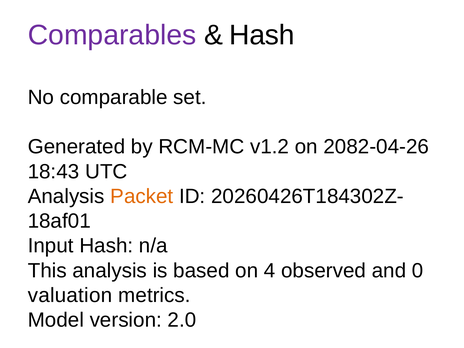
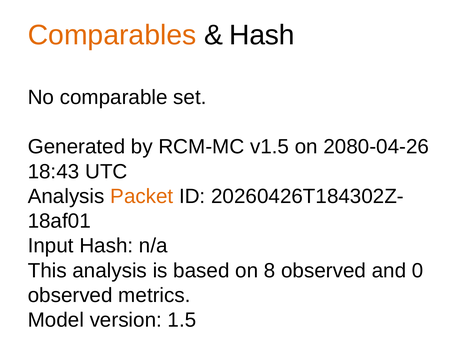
Comparables colour: purple -> orange (112, 35)
v1.2: v1.2 -> v1.5 (270, 147)
2082-04-26: 2082-04-26 -> 2080-04-26 (376, 147)
4: 4 -> 8 (270, 271)
valuation: valuation -> observed (70, 295)
2.0: 2.0 -> 1.5 (182, 320)
